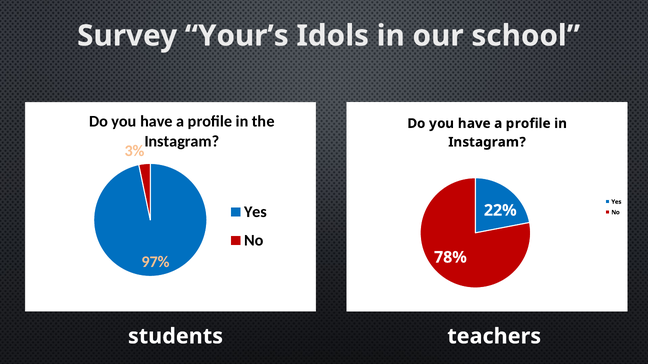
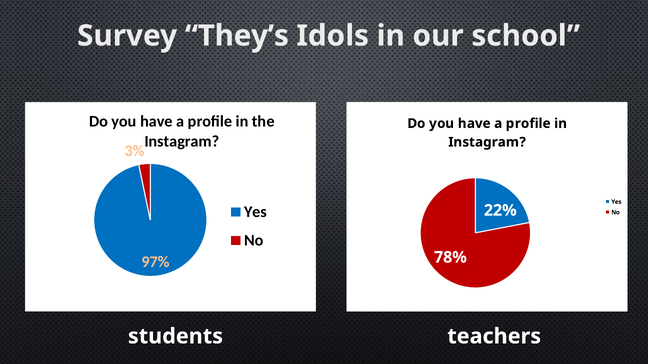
Your’s: Your’s -> They’s (237, 36)
